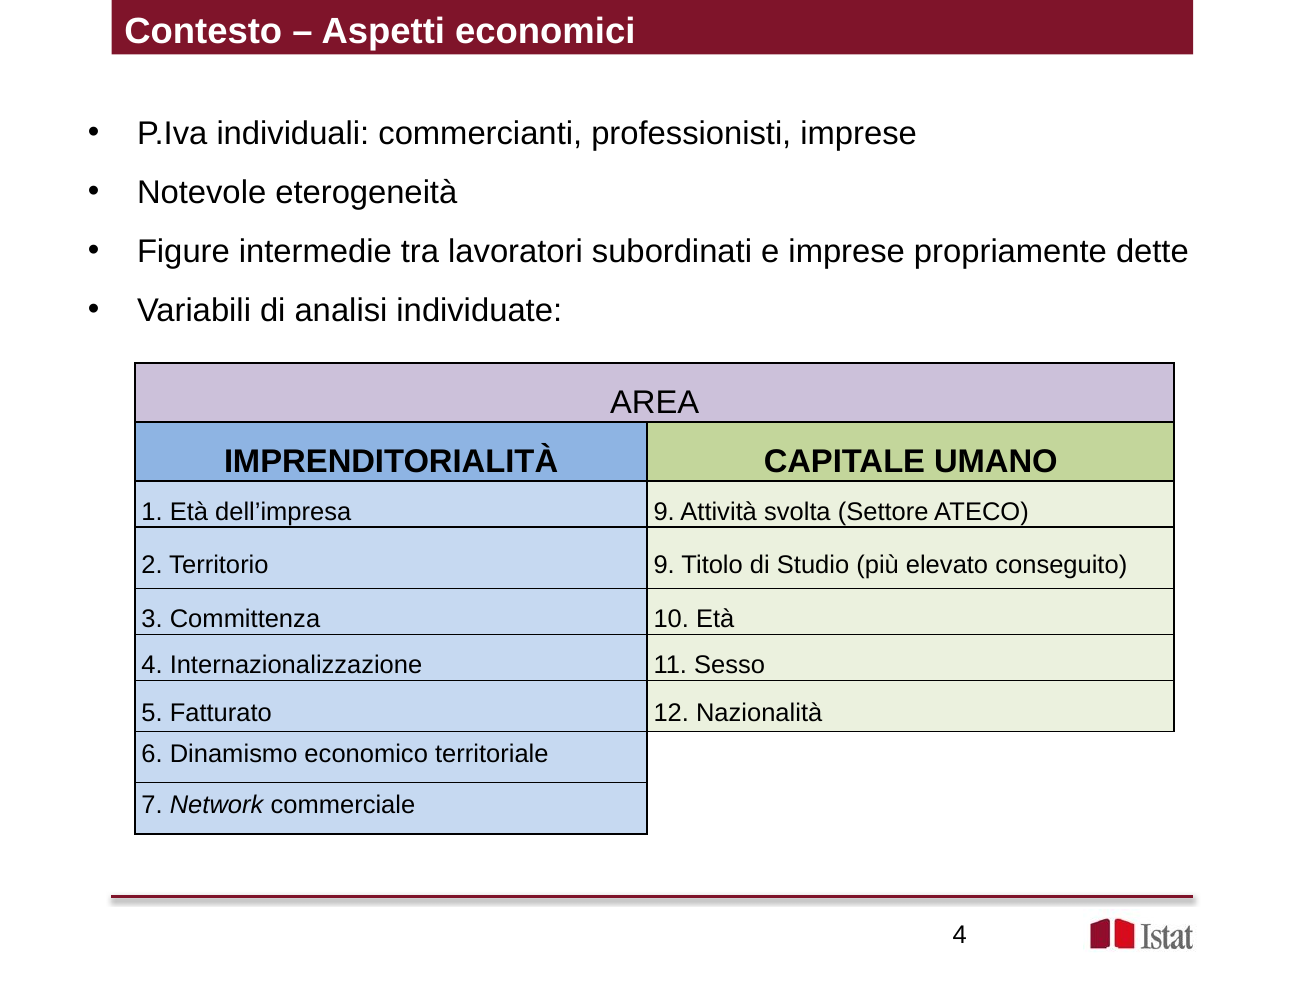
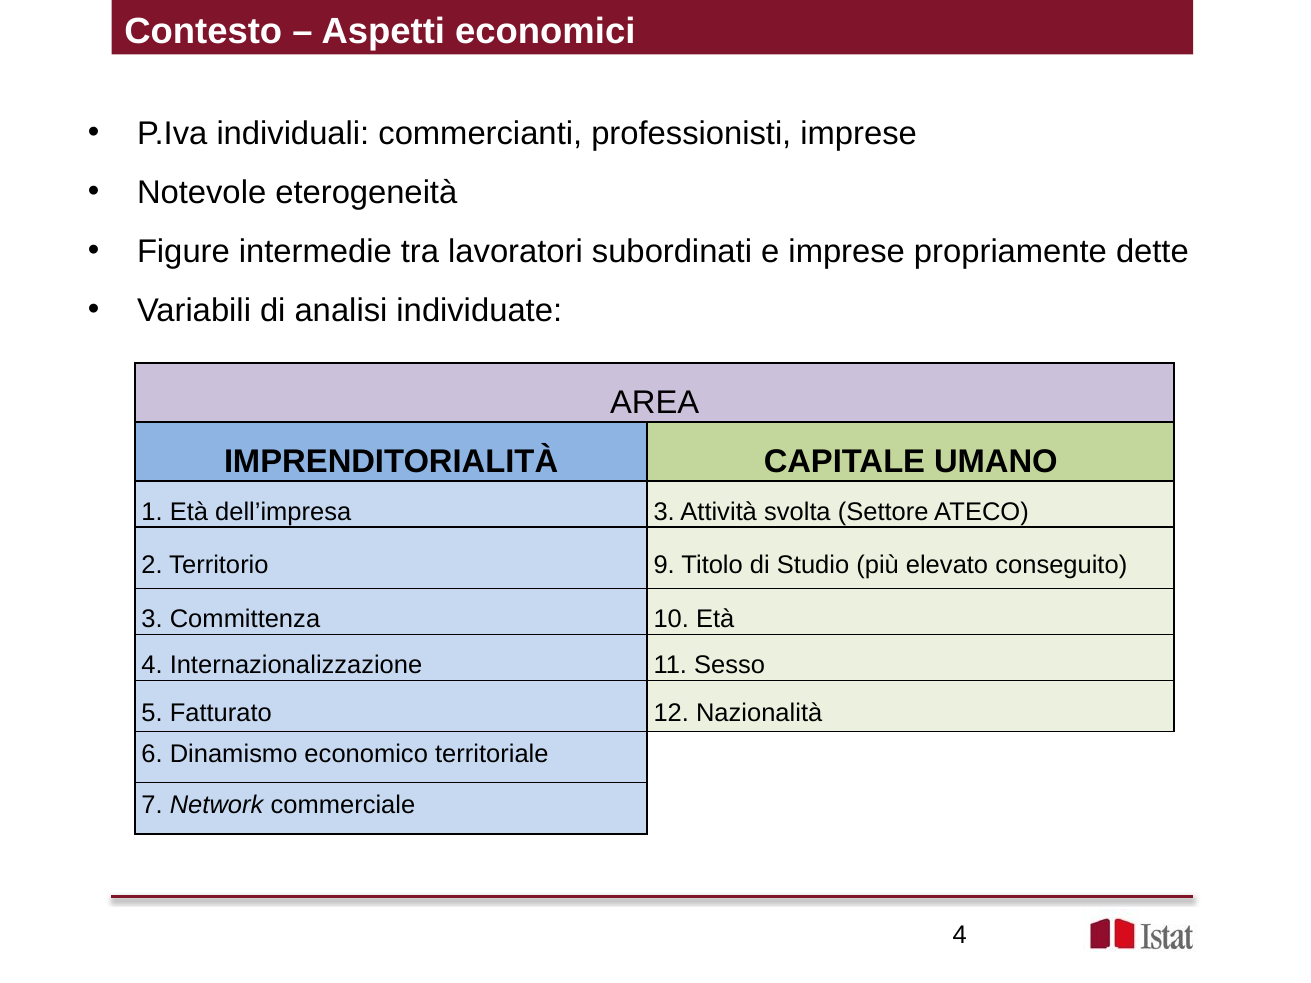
dell’impresa 9: 9 -> 3 (664, 512)
